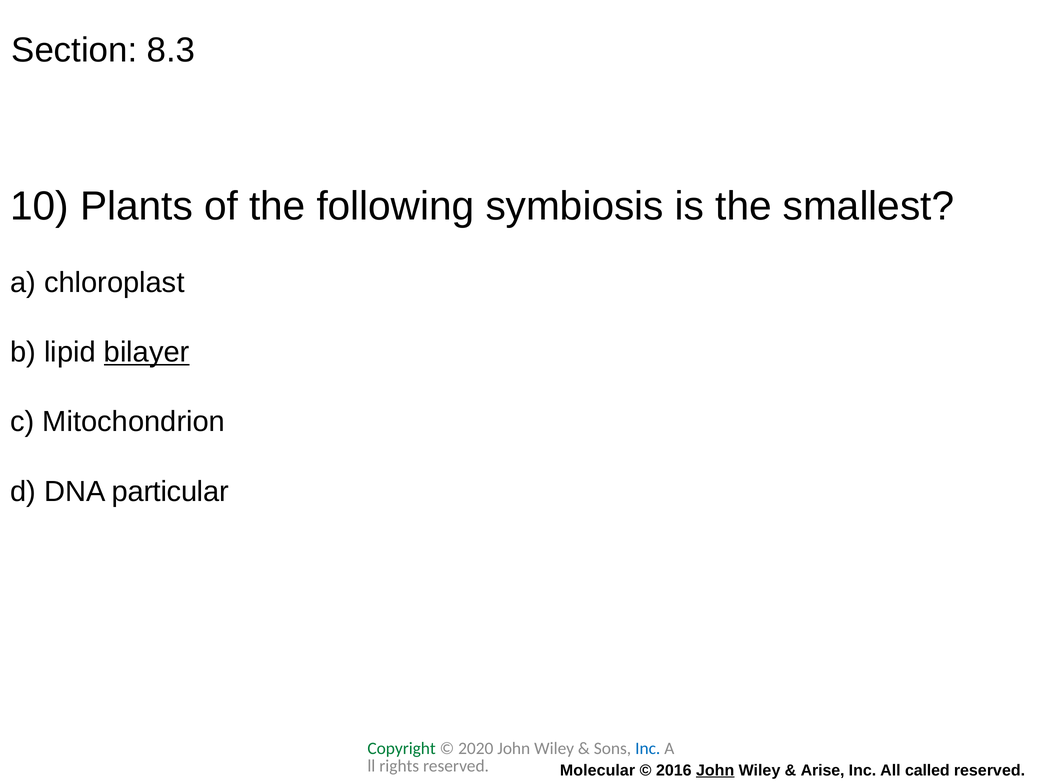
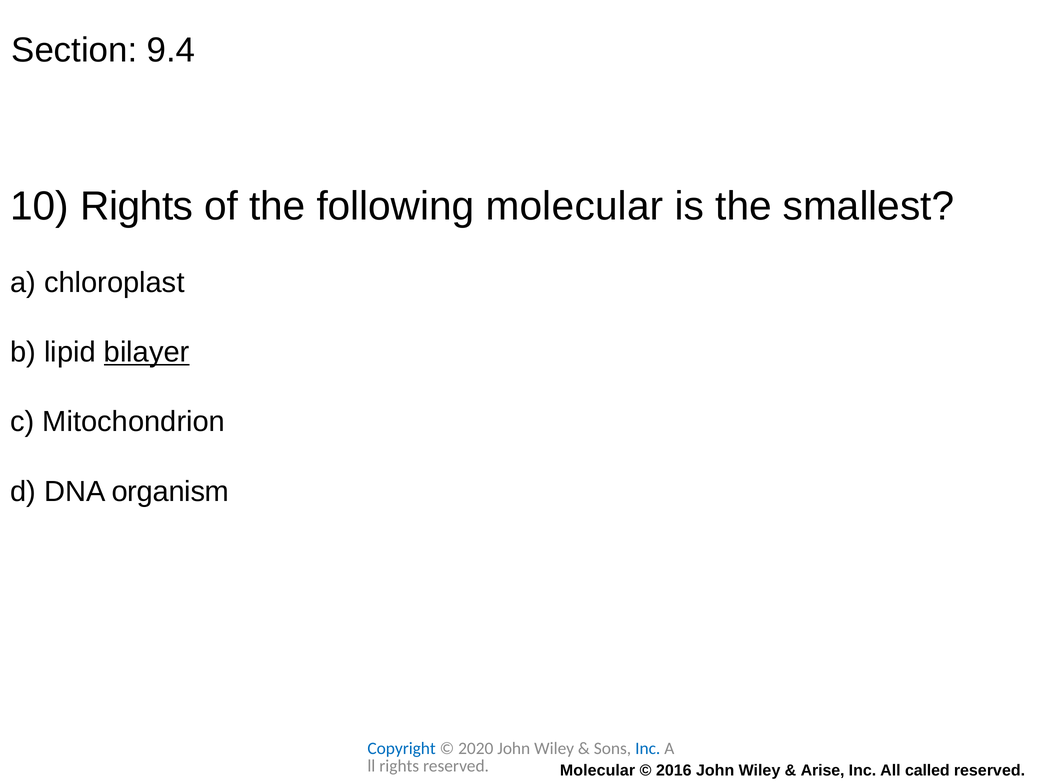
8.3: 8.3 -> 9.4 (171, 50)
10 Plants: Plants -> Rights (137, 206)
following symbiosis: symbiosis -> molecular (575, 206)
particular: particular -> organism (170, 491)
Copyright colour: green -> blue (402, 748)
John underline: present -> none (715, 770)
